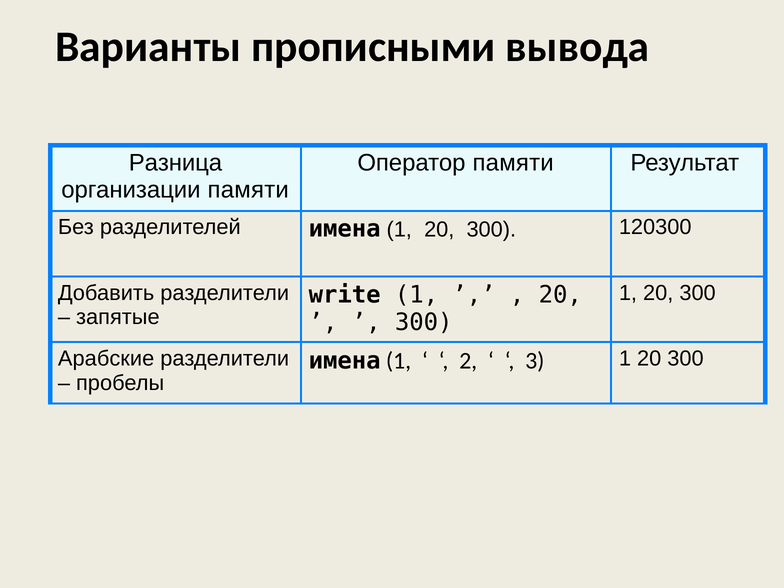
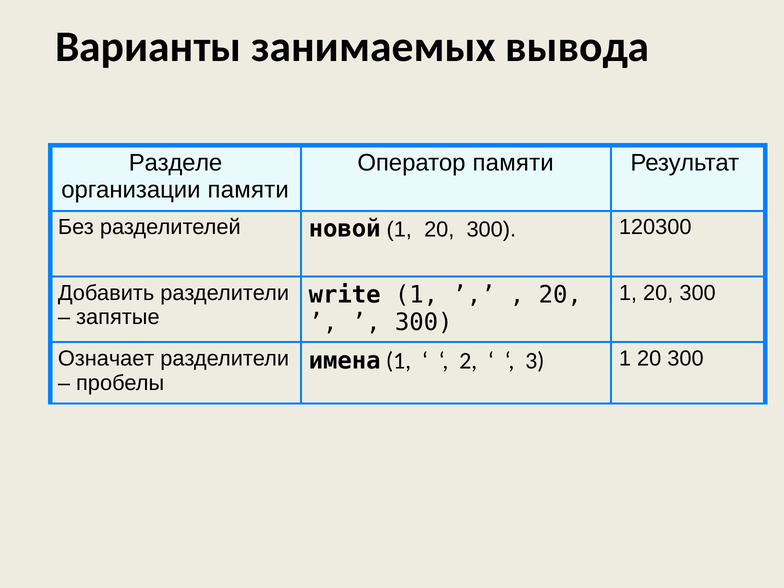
прописными: прописными -> занимаемых (373, 47)
Разница: Разница -> Разделе (176, 163)
разделителей имена: имена -> новой (345, 229)
Арабские: Арабские -> Означает (106, 359)
